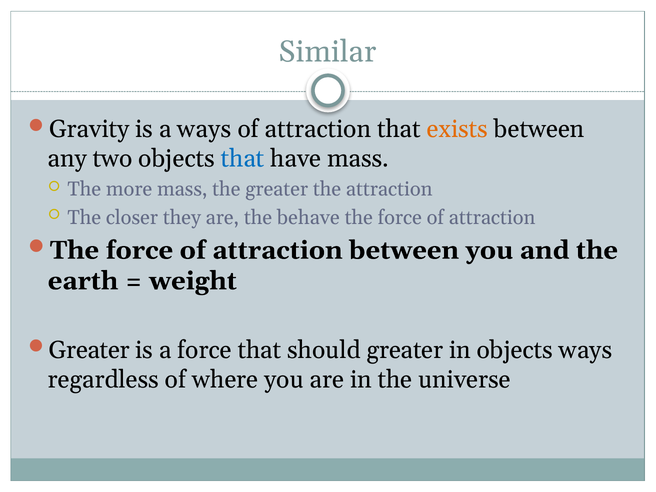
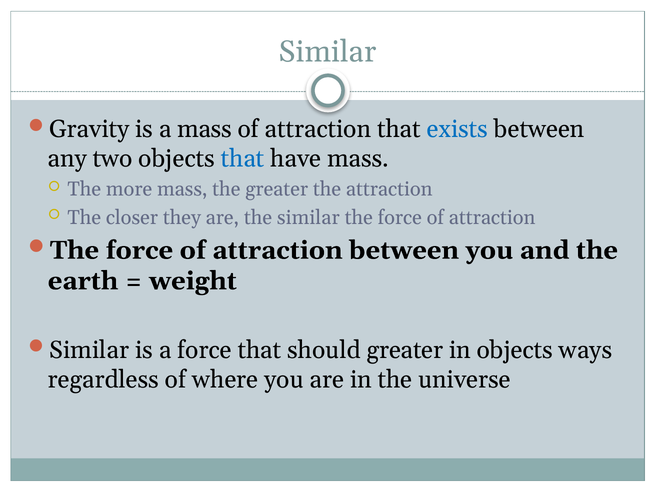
a ways: ways -> mass (205, 129)
exists colour: orange -> blue (457, 129)
the behave: behave -> similar (308, 217)
Greater: Greater -> Similar (89, 350)
